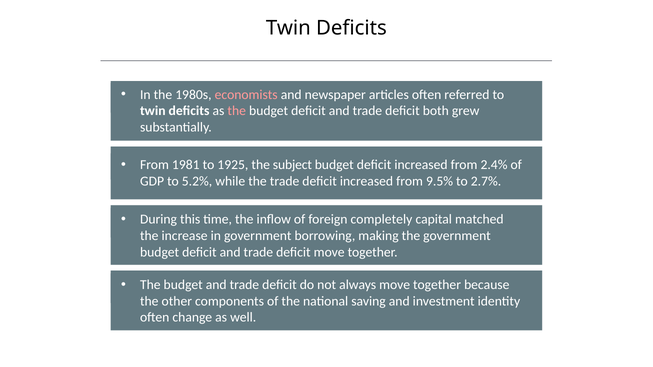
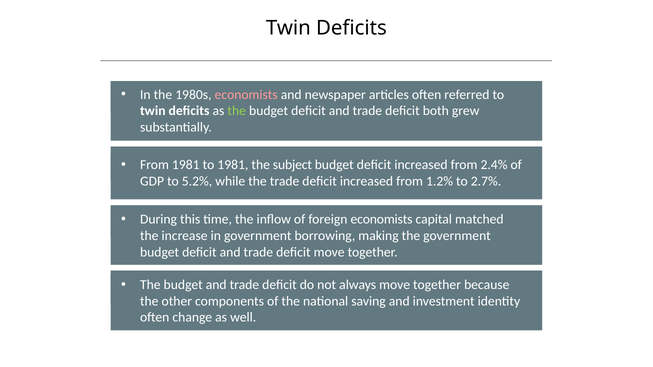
the colour: pink -> light green (237, 111)
to 1925: 1925 -> 1981 (233, 165)
9.5%: 9.5% -> 1.2% (440, 181)
foreign completely: completely -> economists (382, 220)
